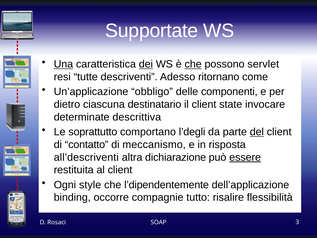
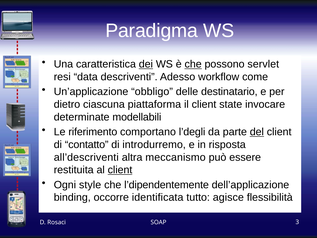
Supportate: Supportate -> Paradigma (152, 31)
Una underline: present -> none (63, 64)
tutte: tutte -> data (86, 77)
ritornano: ritornano -> workflow (219, 77)
componenti: componenti -> destinatario (229, 92)
destinatario: destinatario -> piattaforma (154, 104)
descrittiva: descrittiva -> modellabili (137, 117)
soprattutto: soprattutto -> riferimento (93, 132)
meccanismo: meccanismo -> introdurremo (154, 144)
dichiarazione: dichiarazione -> meccanismo (176, 157)
essere underline: present -> none (245, 157)
client underline: none -> present (120, 170)
compagnie: compagnie -> identificata (158, 197)
risalire: risalire -> agisce (228, 197)
